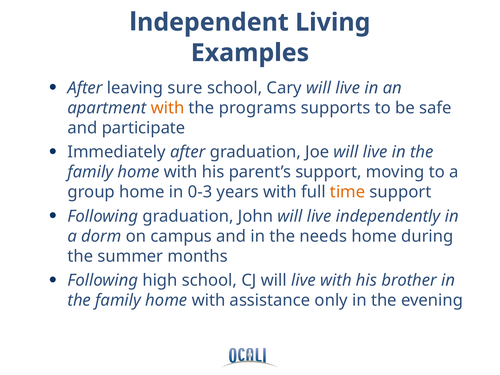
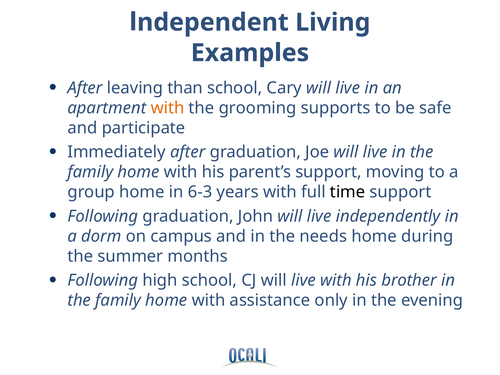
sure: sure -> than (185, 88)
programs: programs -> grooming (258, 108)
0-3: 0-3 -> 6-3 (200, 192)
time colour: orange -> black (348, 192)
